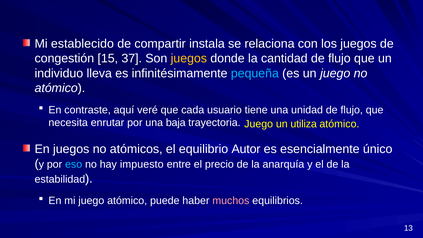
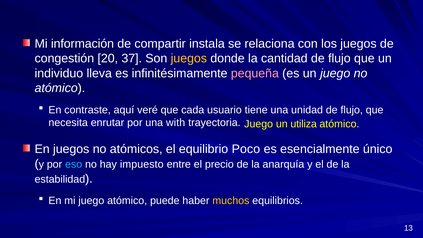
establecido: establecido -> información (82, 44)
15: 15 -> 20 (108, 59)
pequeña colour: light blue -> pink (255, 73)
baja: baja -> with (176, 123)
Autor: Autor -> Poco (246, 149)
muchos colour: pink -> yellow (231, 201)
